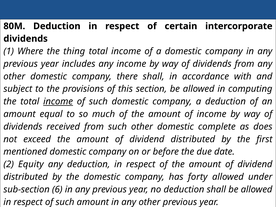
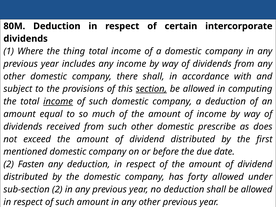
section underline: none -> present (151, 89)
complete: complete -> prescribe (217, 127)
Equity: Equity -> Fasten (31, 164)
sub-section 6: 6 -> 2 (57, 189)
